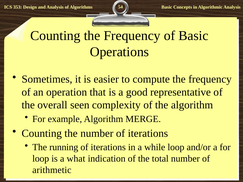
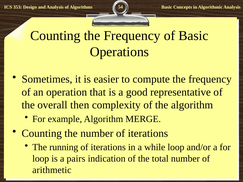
seen: seen -> then (80, 105)
what: what -> pairs (76, 159)
